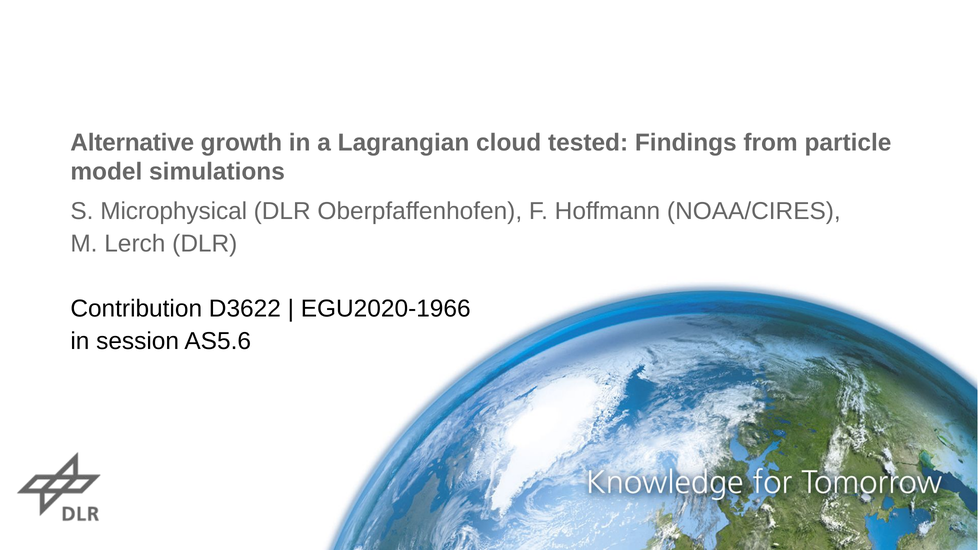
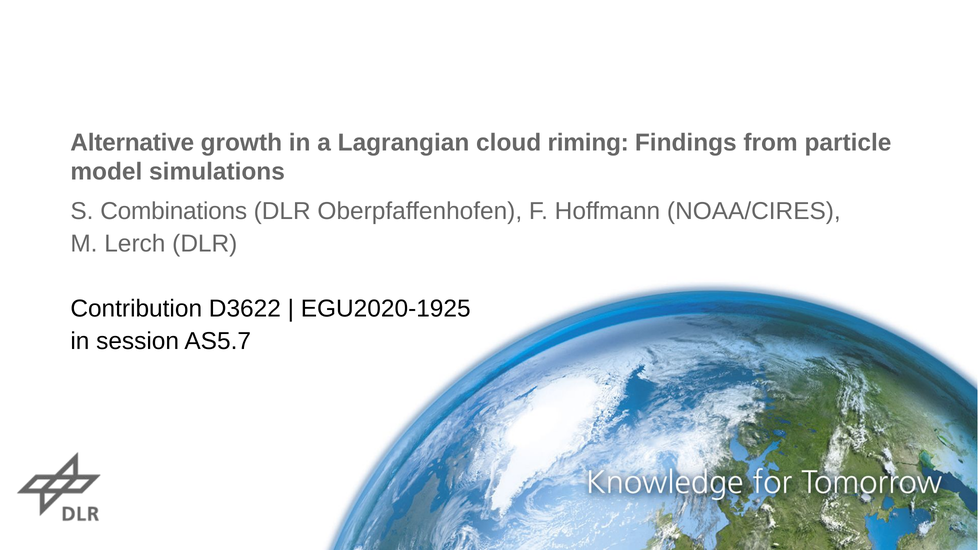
tested: tested -> riming (588, 143)
Microphysical: Microphysical -> Combinations (174, 211)
EGU2020-1966: EGU2020-1966 -> EGU2020-1925 (386, 309)
AS5.6: AS5.6 -> AS5.7 (218, 341)
